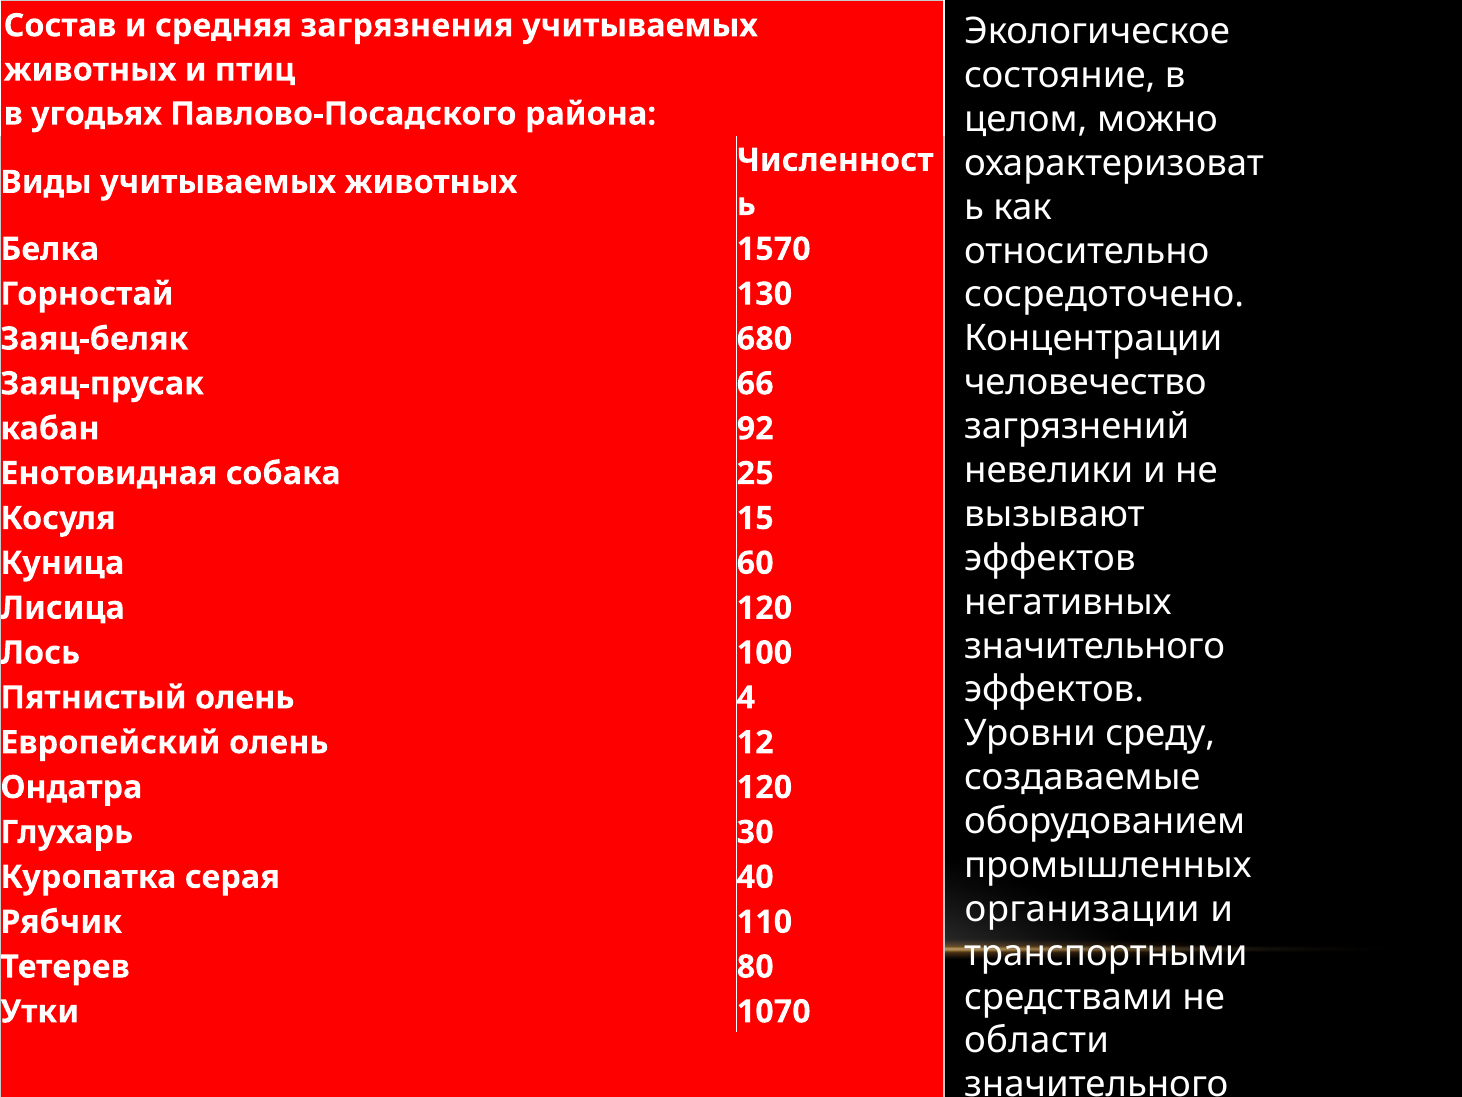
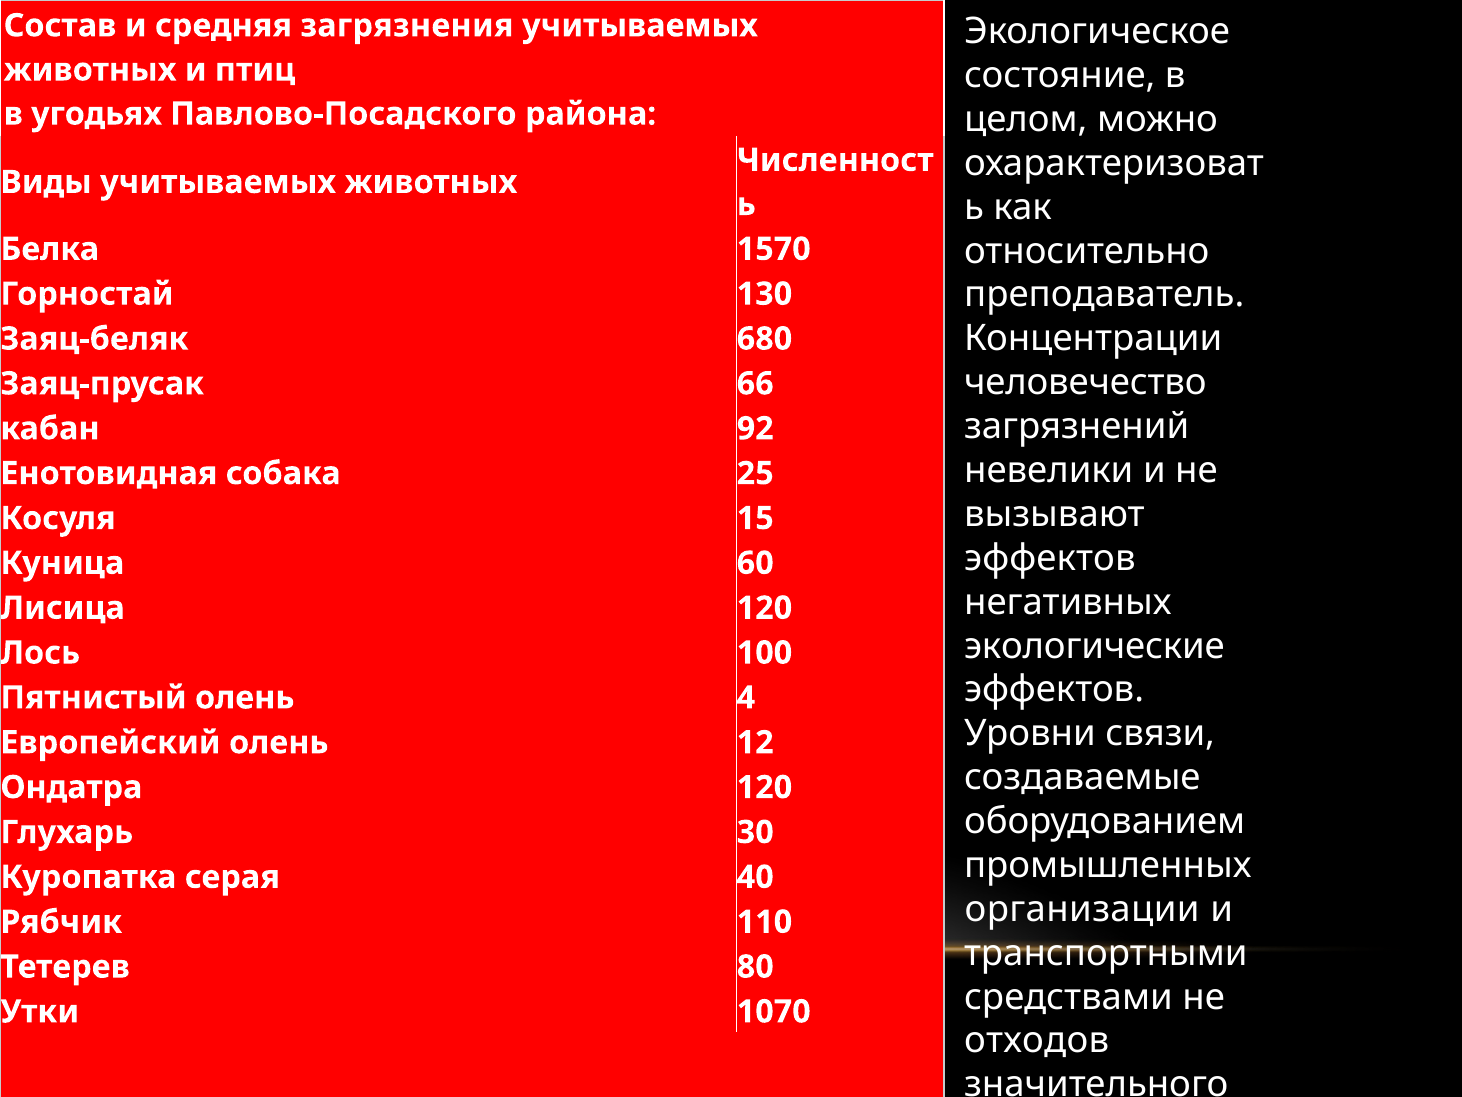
сосредоточено: сосредоточено -> преподаватель (1104, 295)
значительного: значительного -> экологические (1094, 646)
среду: среду -> связи (1160, 733)
области: области -> отходов (1037, 1040)
